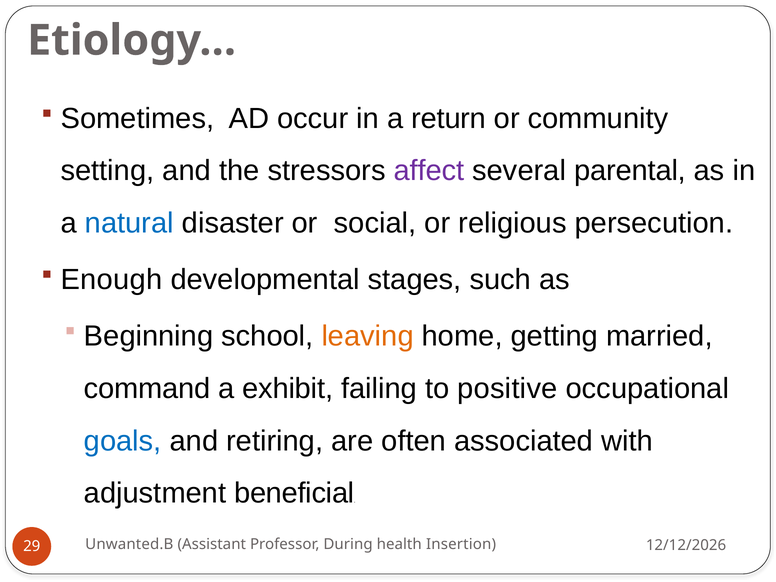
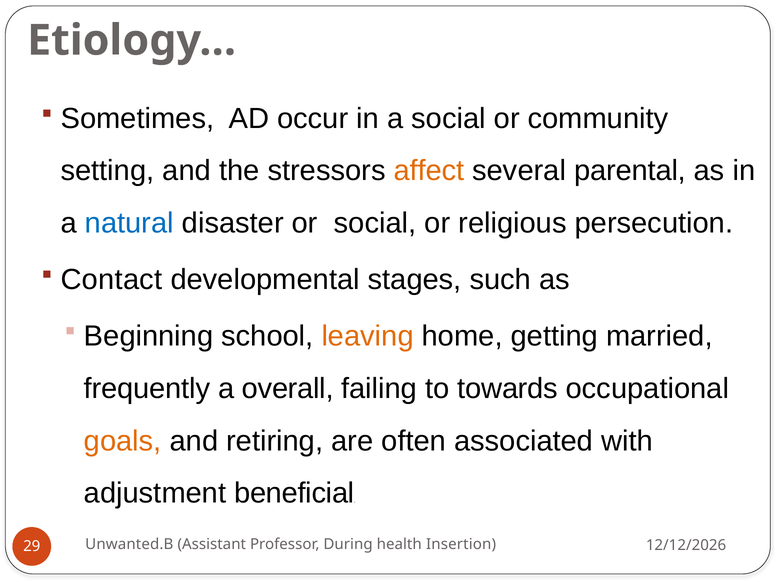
a return: return -> social (449, 118)
affect colour: purple -> orange (429, 171)
Enough: Enough -> Contact (111, 280)
command: command -> frequently (147, 389)
exhibit: exhibit -> overall (288, 389)
positive: positive -> towards (508, 389)
goals colour: blue -> orange (123, 441)
